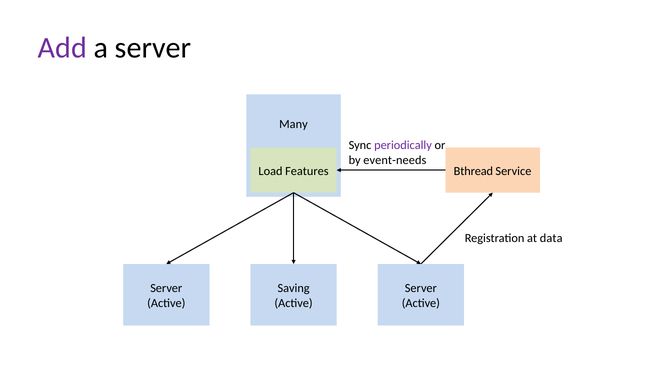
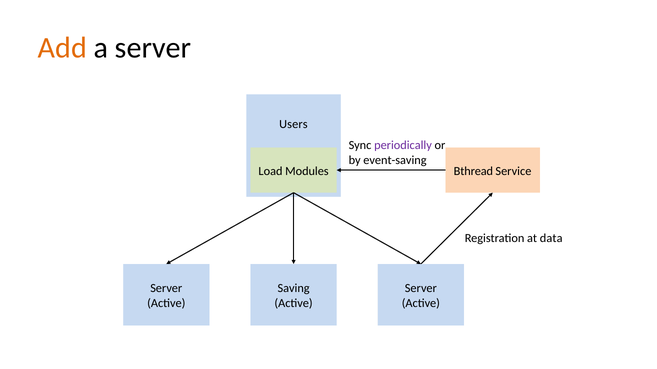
Add colour: purple -> orange (62, 48)
Many: Many -> Users (293, 124)
event-needs: event-needs -> event-saving (395, 160)
Features: Features -> Modules (307, 171)
